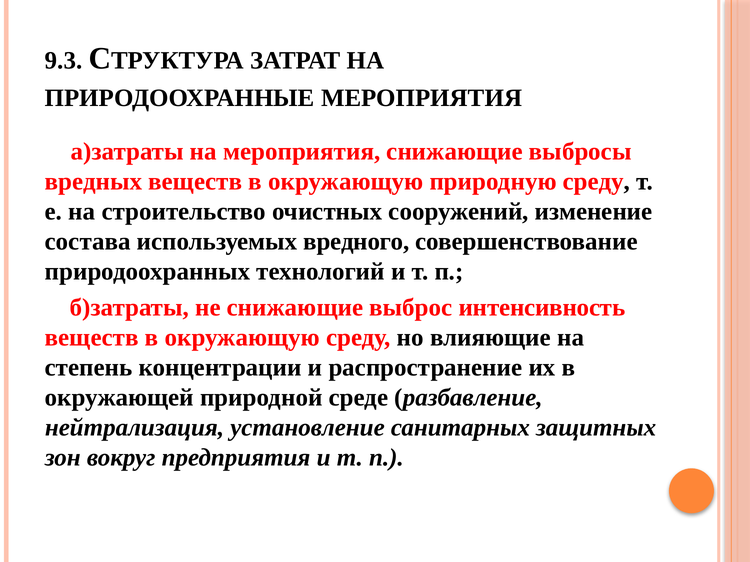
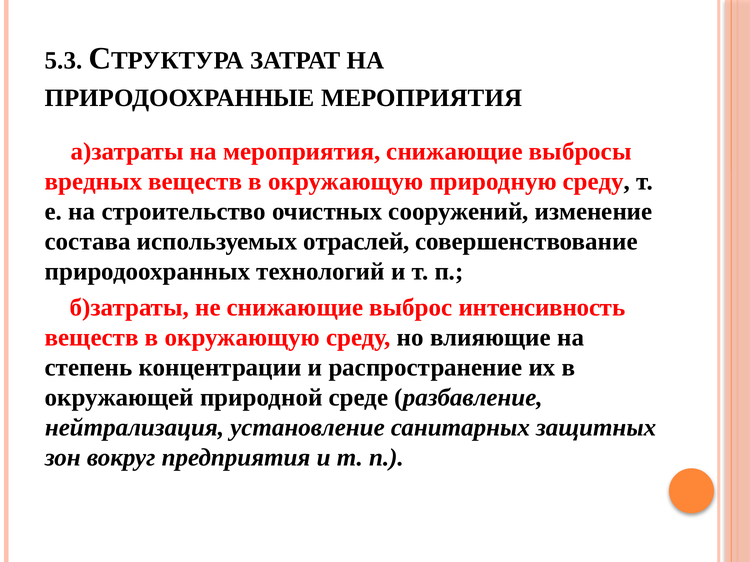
9.3: 9.3 -> 5.3 (64, 61)
вредного: вредного -> отраслей (356, 242)
